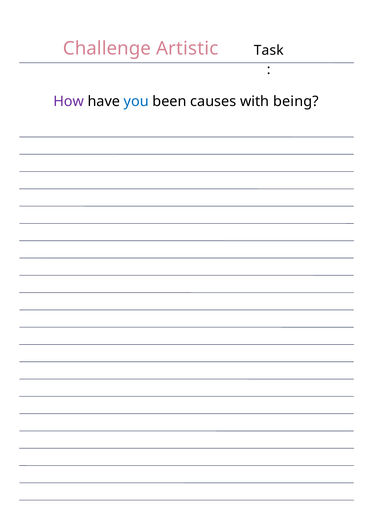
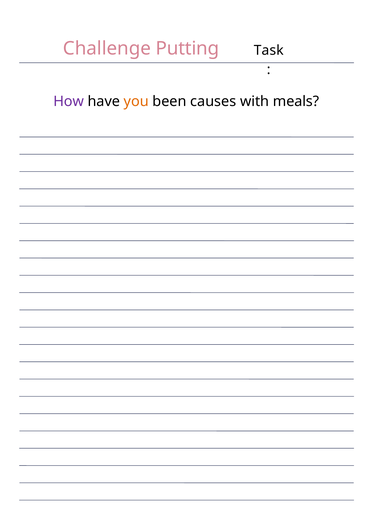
Artistic: Artistic -> Putting (187, 48)
you colour: blue -> orange (136, 101)
being: being -> meals (296, 101)
